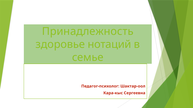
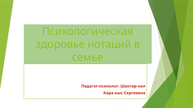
Принадлежность: Принадлежность -> Психологическая (88, 32)
